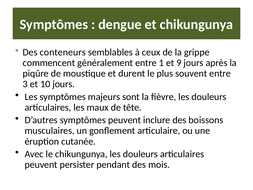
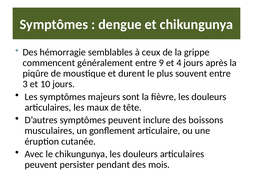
conteneurs: conteneurs -> hémorragie (63, 52)
1: 1 -> 9 (161, 63)
9: 9 -> 4 (179, 63)
